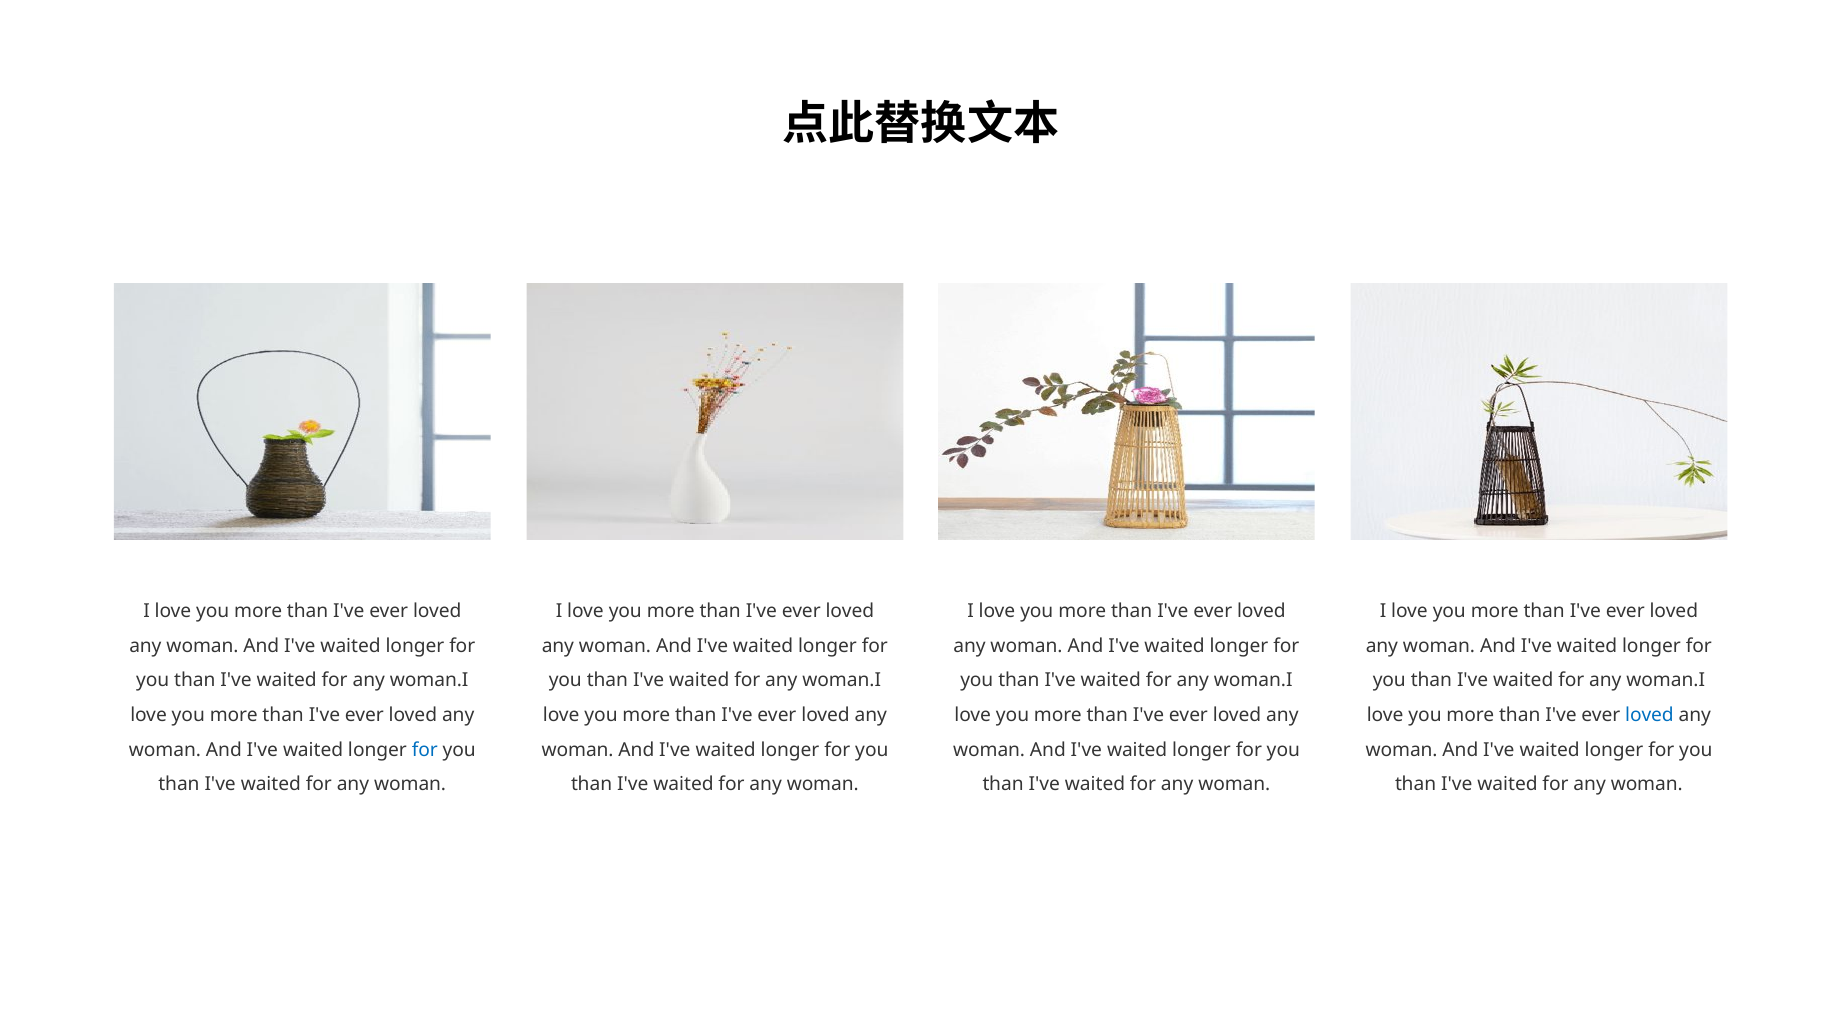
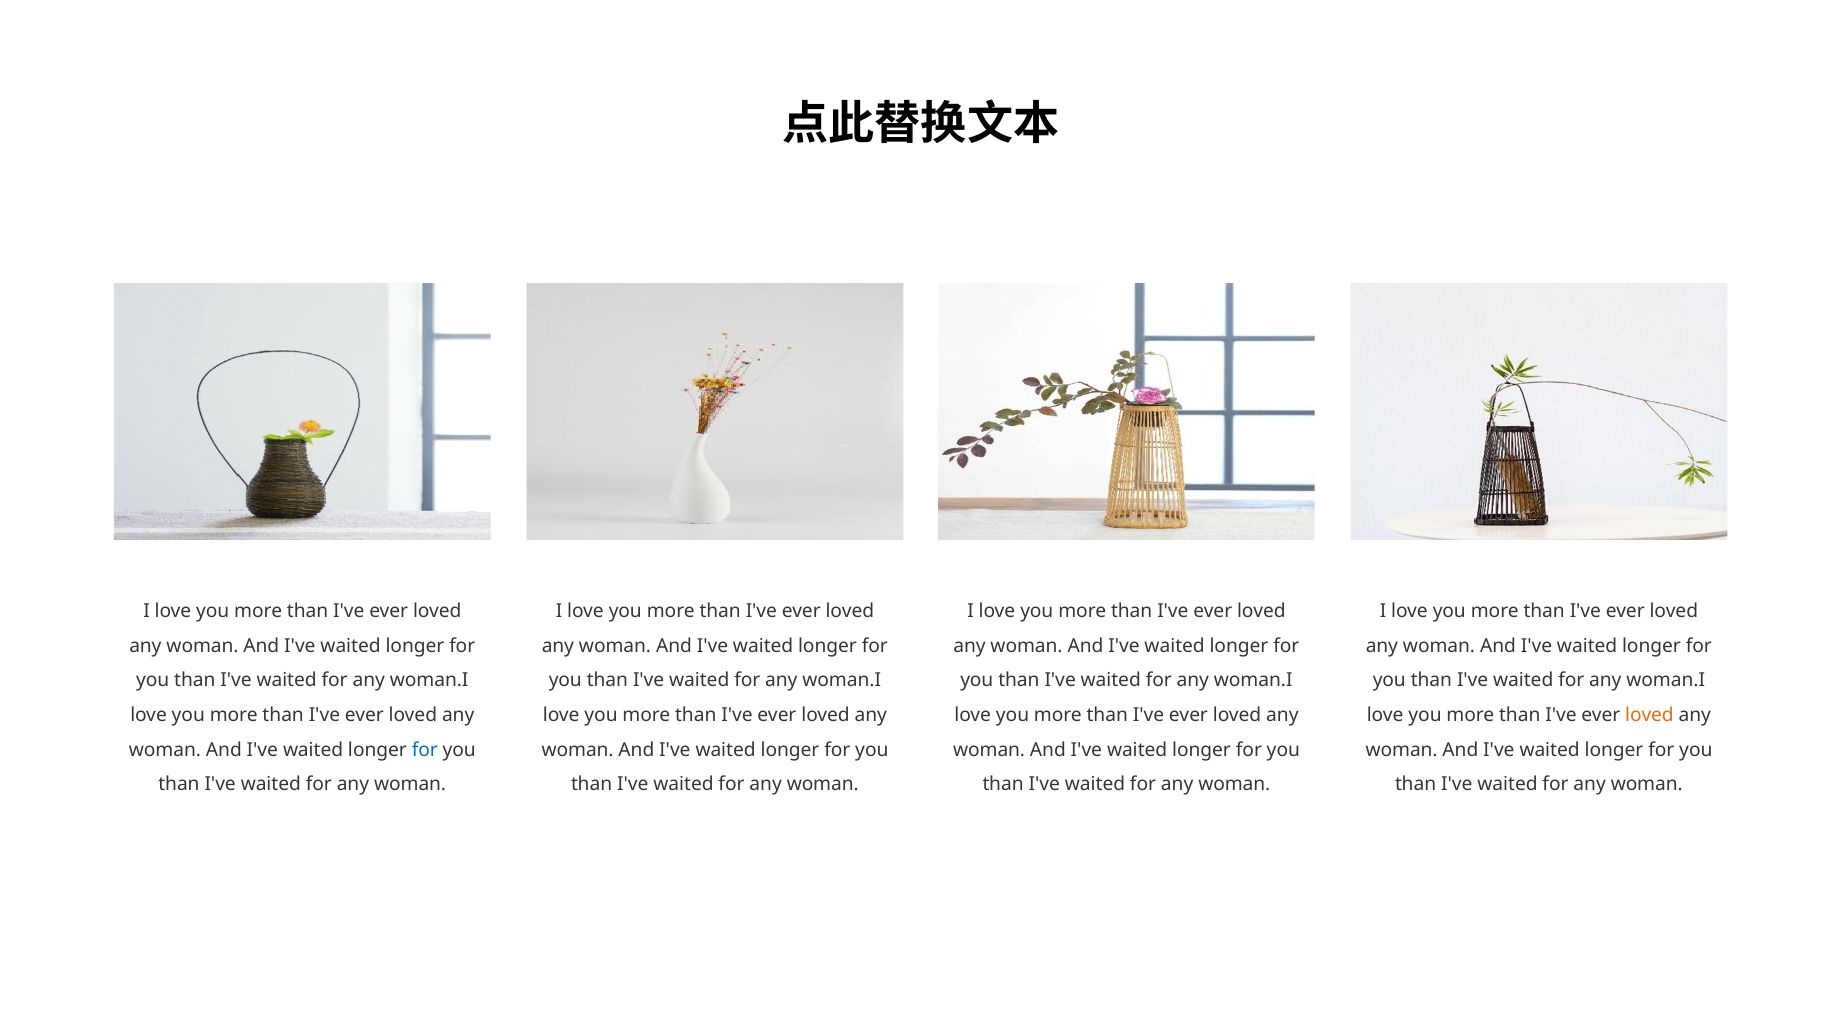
loved colour: blue -> orange (1650, 715)
